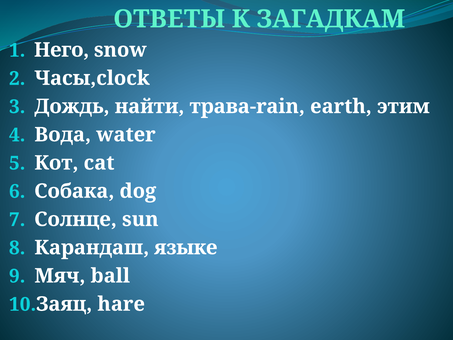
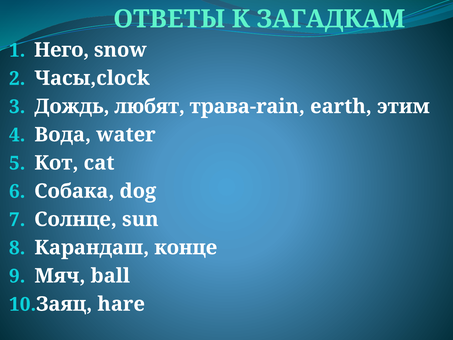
найти: найти -> любят (150, 106)
языке: языке -> конце (186, 247)
